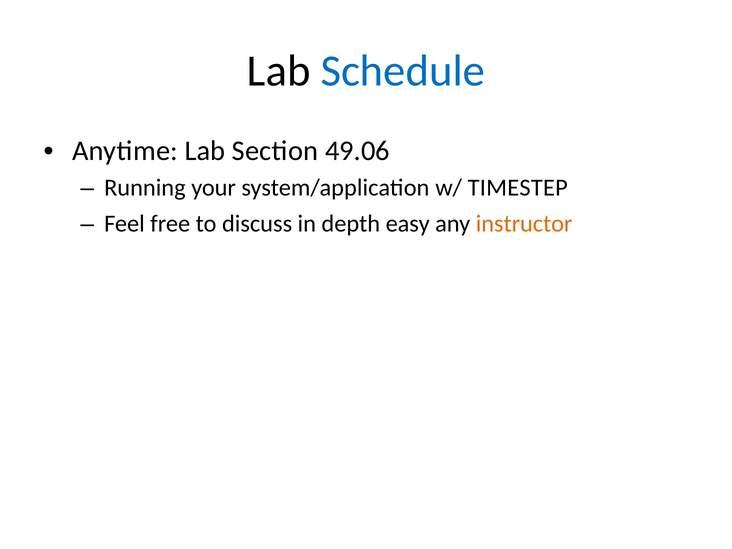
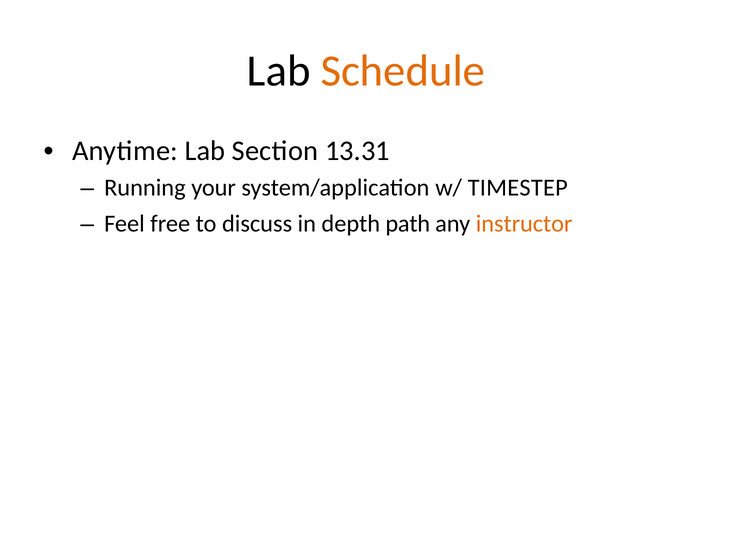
Schedule colour: blue -> orange (403, 71)
49.06: 49.06 -> 13.31 (357, 151)
easy: easy -> path (408, 224)
